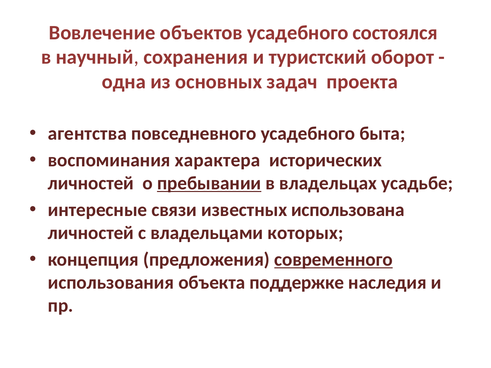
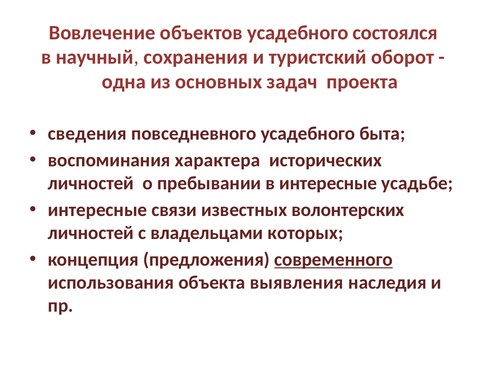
агентства: агентства -> сведения (87, 134)
пребывании underline: present -> none (209, 183)
в владельцах: владельцах -> интересные (328, 183)
использована: использована -> волонтерских (348, 210)
поддержке: поддержке -> выявления (297, 283)
